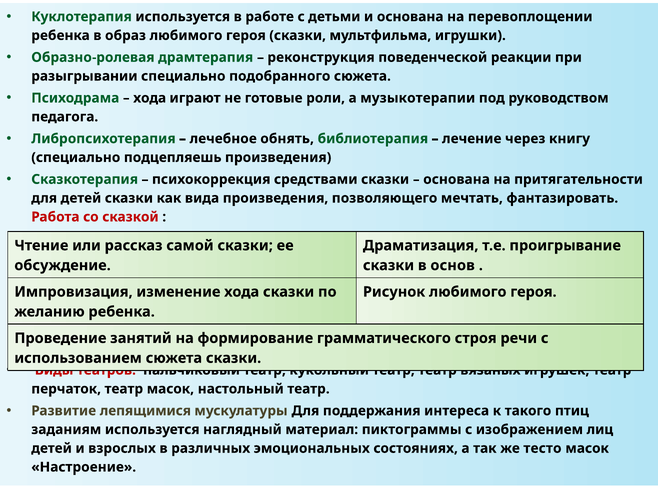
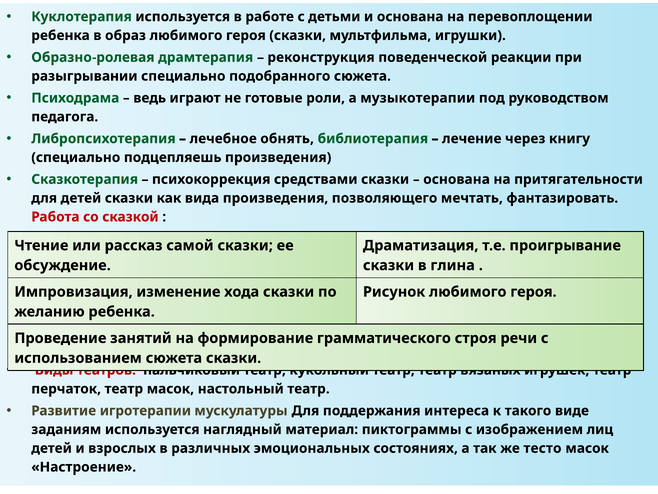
хода: хода -> ведь (150, 98)
основ: основ -> глина (453, 265)
лепящимися: лепящимися -> игротерапии (145, 410)
птиц: птиц -> виде (572, 410)
